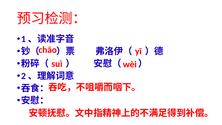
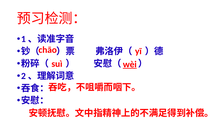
wèi underline: none -> present (130, 64)
